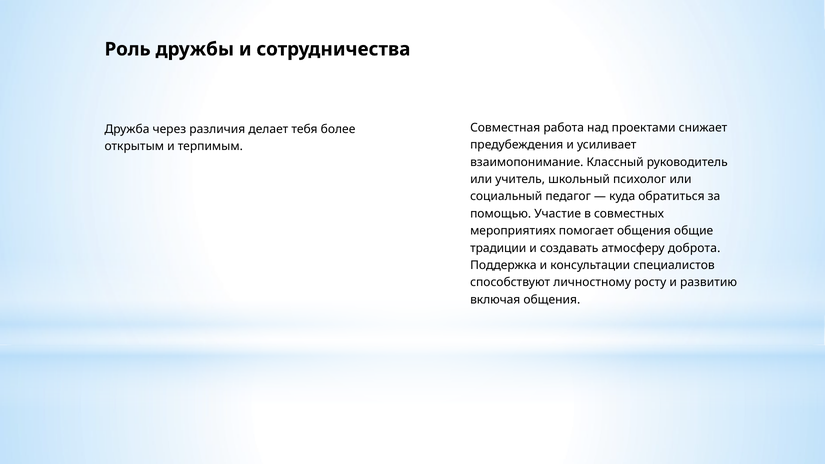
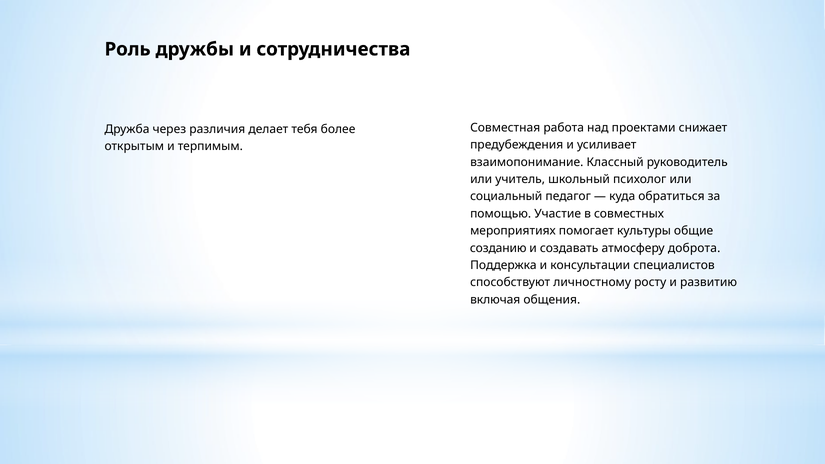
помогает общения: общения -> культуры (644, 231)
традиции: традиции -> созданию (498, 248)
